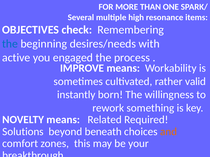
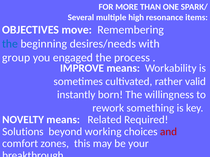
check: check -> move (77, 30)
active: active -> group (16, 58)
beneath: beneath -> working (103, 132)
and colour: orange -> red (169, 132)
